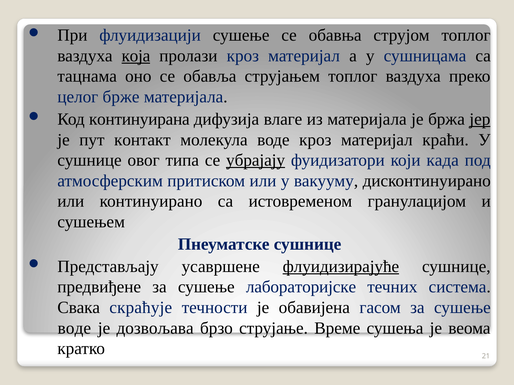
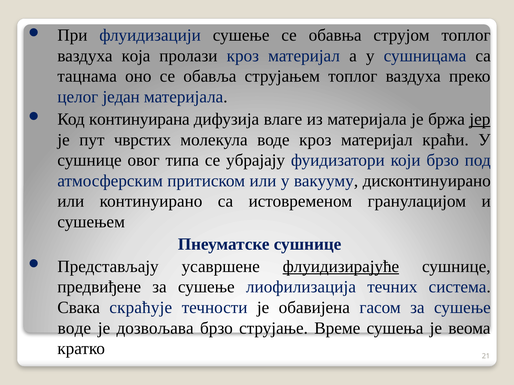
која underline: present -> none (136, 56)
брже: брже -> један (121, 97)
контакт: контакт -> чврстих (142, 140)
убрајају underline: present -> none (256, 160)
који када: када -> брзо (443, 160)
лабораторијске: лабораторијске -> лиофилизација (301, 287)
